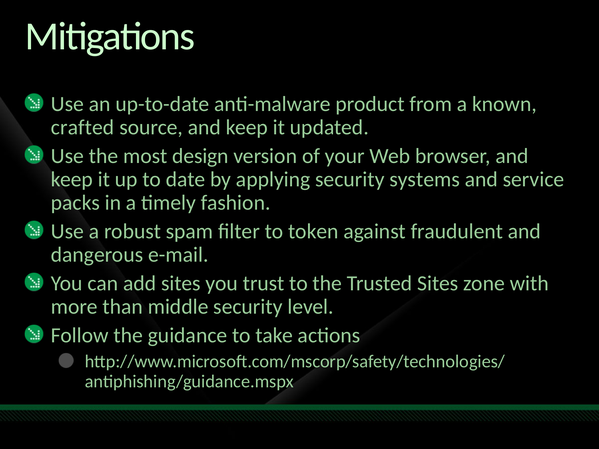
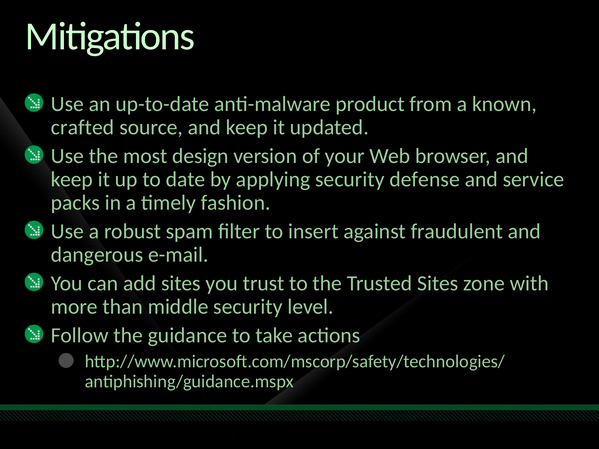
systems: systems -> defense (425, 179)
token: token -> insert (313, 231)
